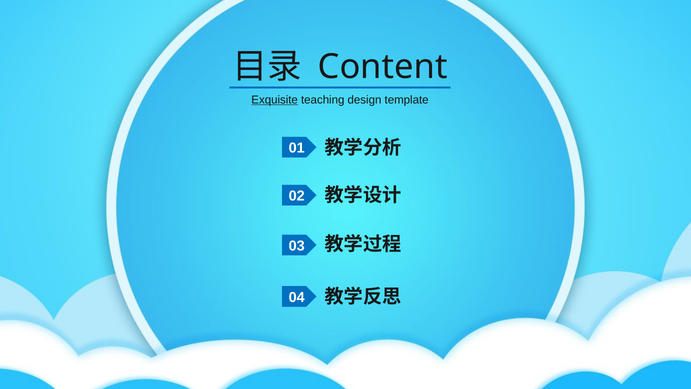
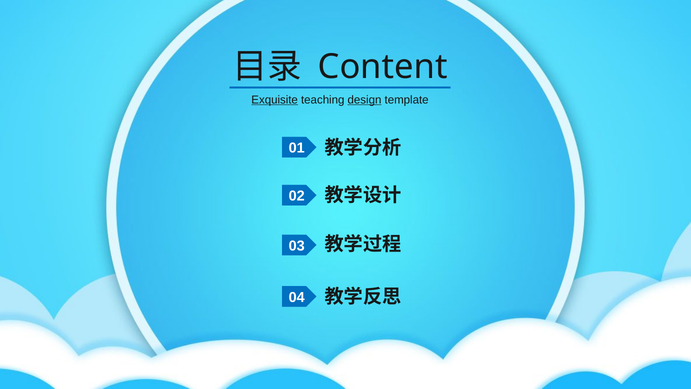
design underline: none -> present (365, 100)
